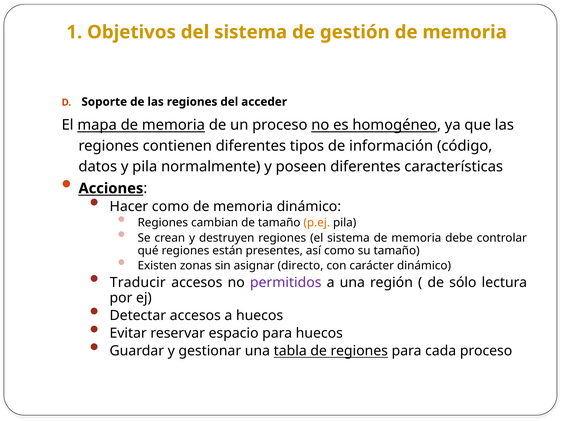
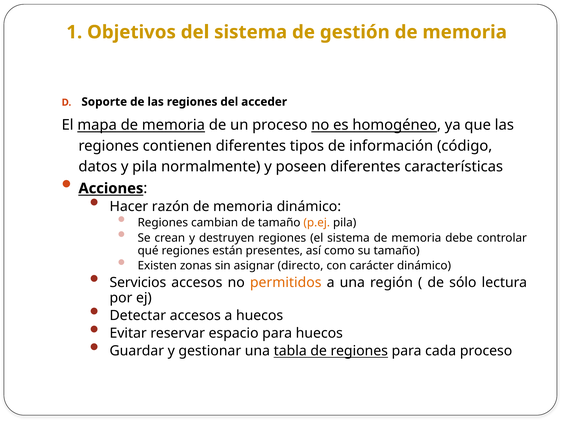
Hacer como: como -> razón (171, 206)
Traducir: Traducir -> Servicios (138, 282)
permitidos colour: purple -> orange (286, 282)
